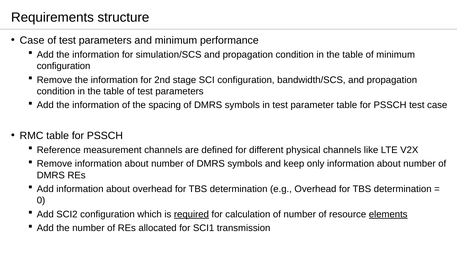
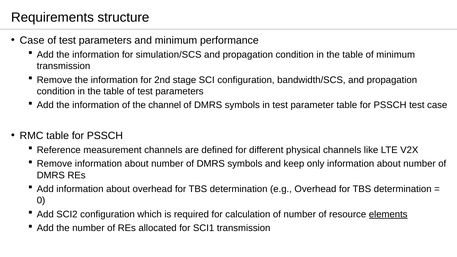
configuration: configuration -> transmission (64, 66)
spacing: spacing -> channel (165, 105)
required underline: present -> none (191, 214)
